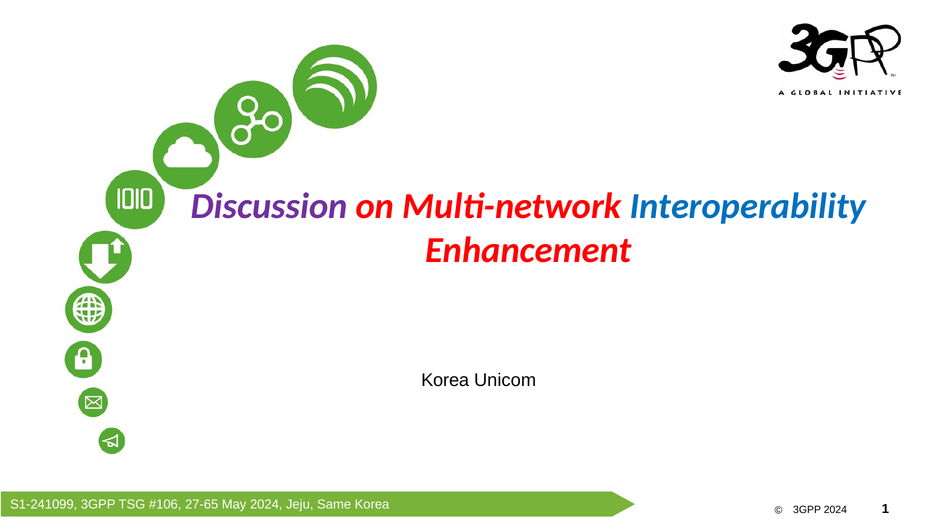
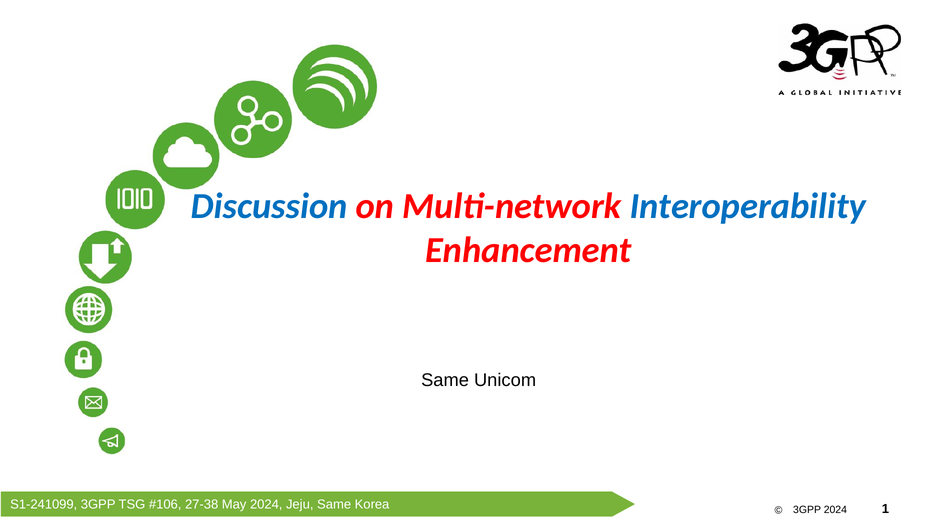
Discussion colour: purple -> blue (269, 206)
Korea: Korea -> Same (445, 380)
27-65: 27-65 -> 27-38 (202, 504)
